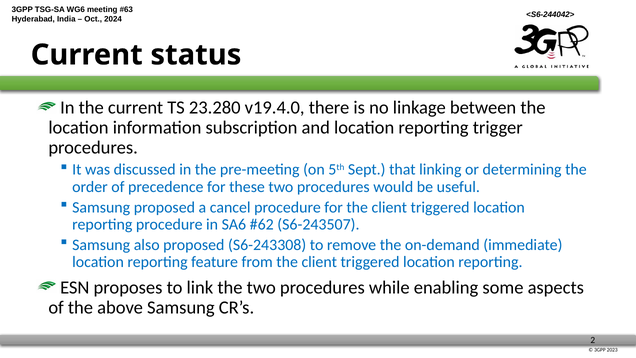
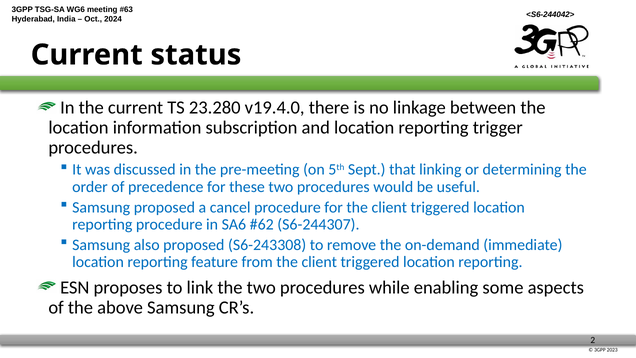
S6-243507: S6-243507 -> S6-244307 (318, 224)
